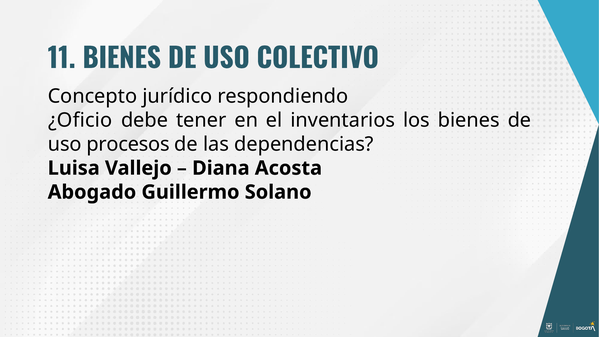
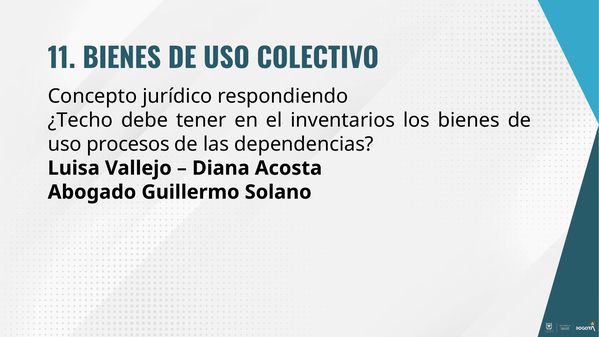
¿Oficio: ¿Oficio -> ¿Techo (80, 120)
